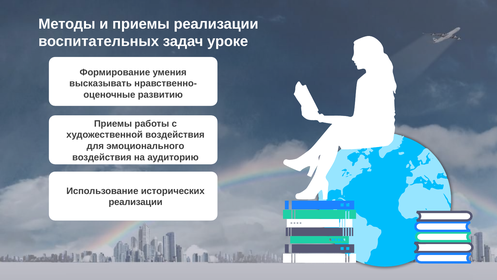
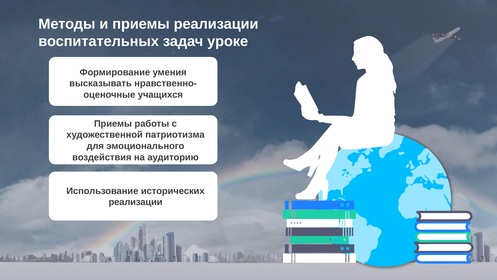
развитию: развитию -> учащихся (160, 95)
художественной воздействия: воздействия -> патриотизма (175, 135)
